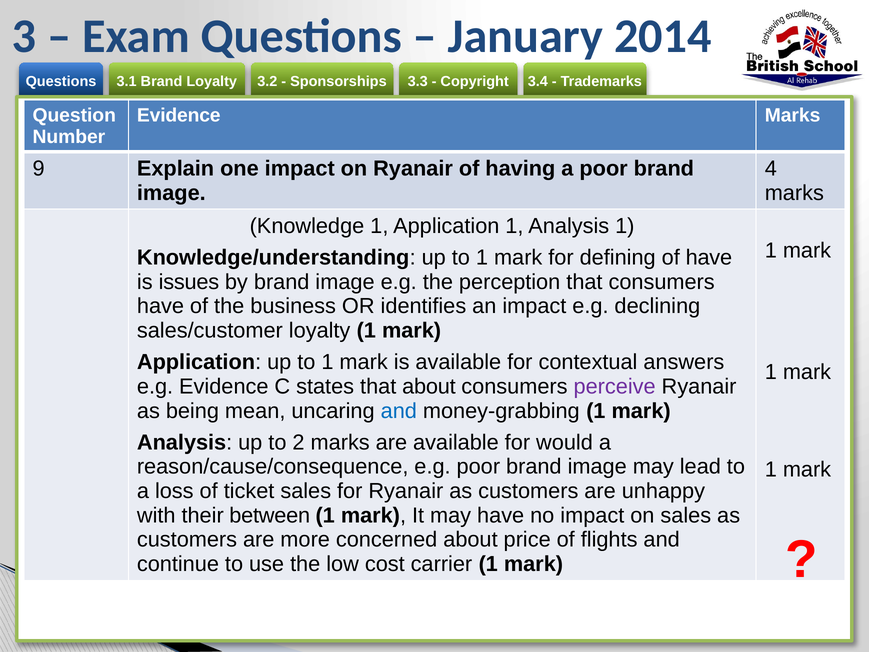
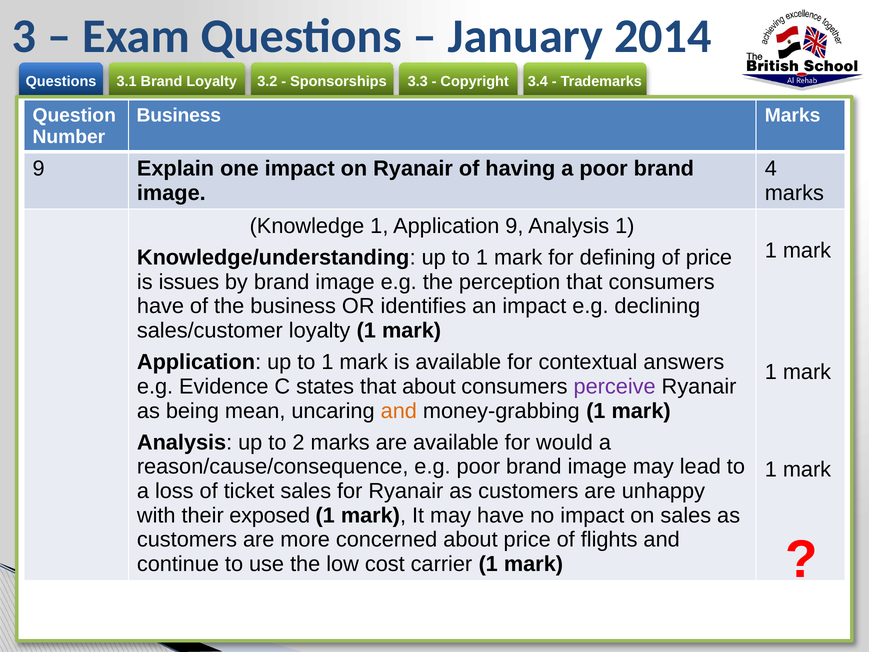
Evidence: Evidence -> Business (179, 115)
Application 1: 1 -> 9 (514, 226)
of have: have -> price (709, 257)
and colour: blue -> orange (399, 411)
between: between -> exposed (270, 515)
